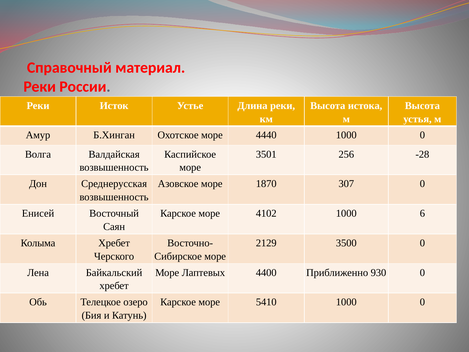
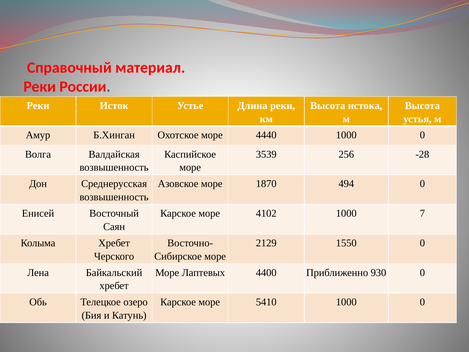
3501: 3501 -> 3539 (266, 154)
307: 307 -> 494 (346, 184)
6: 6 -> 7 (422, 213)
3500: 3500 -> 1550 (346, 243)
